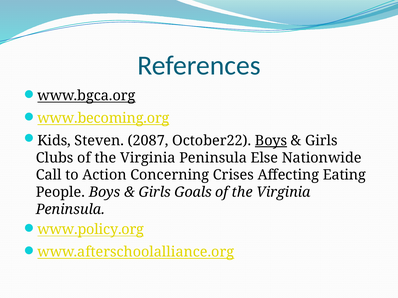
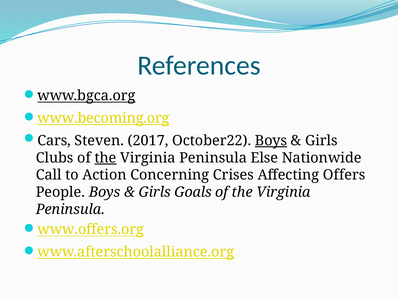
Kids: Kids -> Cars (54, 141)
2087: 2087 -> 2017 (148, 141)
the underline: none -> present (105, 158)
Eating: Eating -> Offers (344, 175)
www.policy.org: www.policy.org -> www.offers.org (91, 230)
